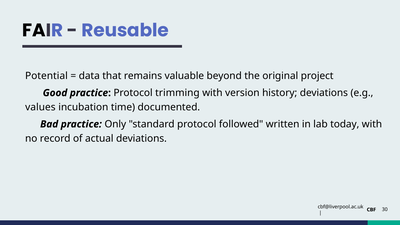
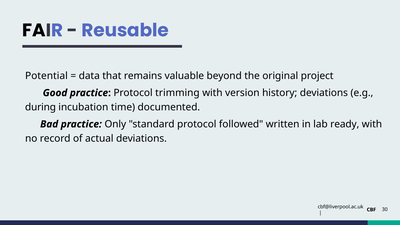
values: values -> during (41, 107)
today: today -> ready (345, 124)
